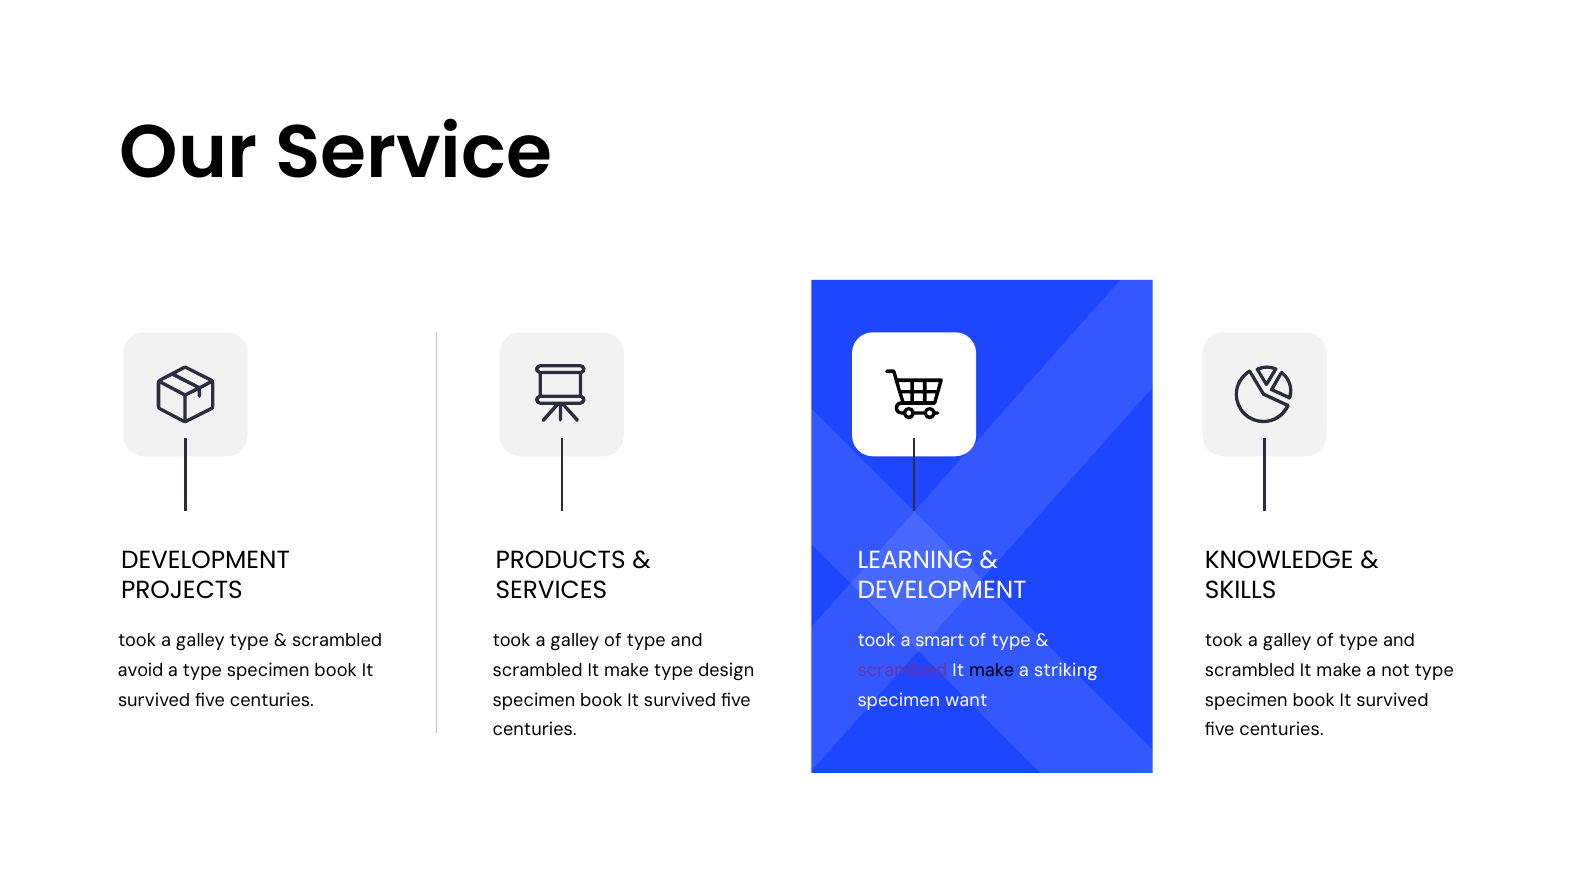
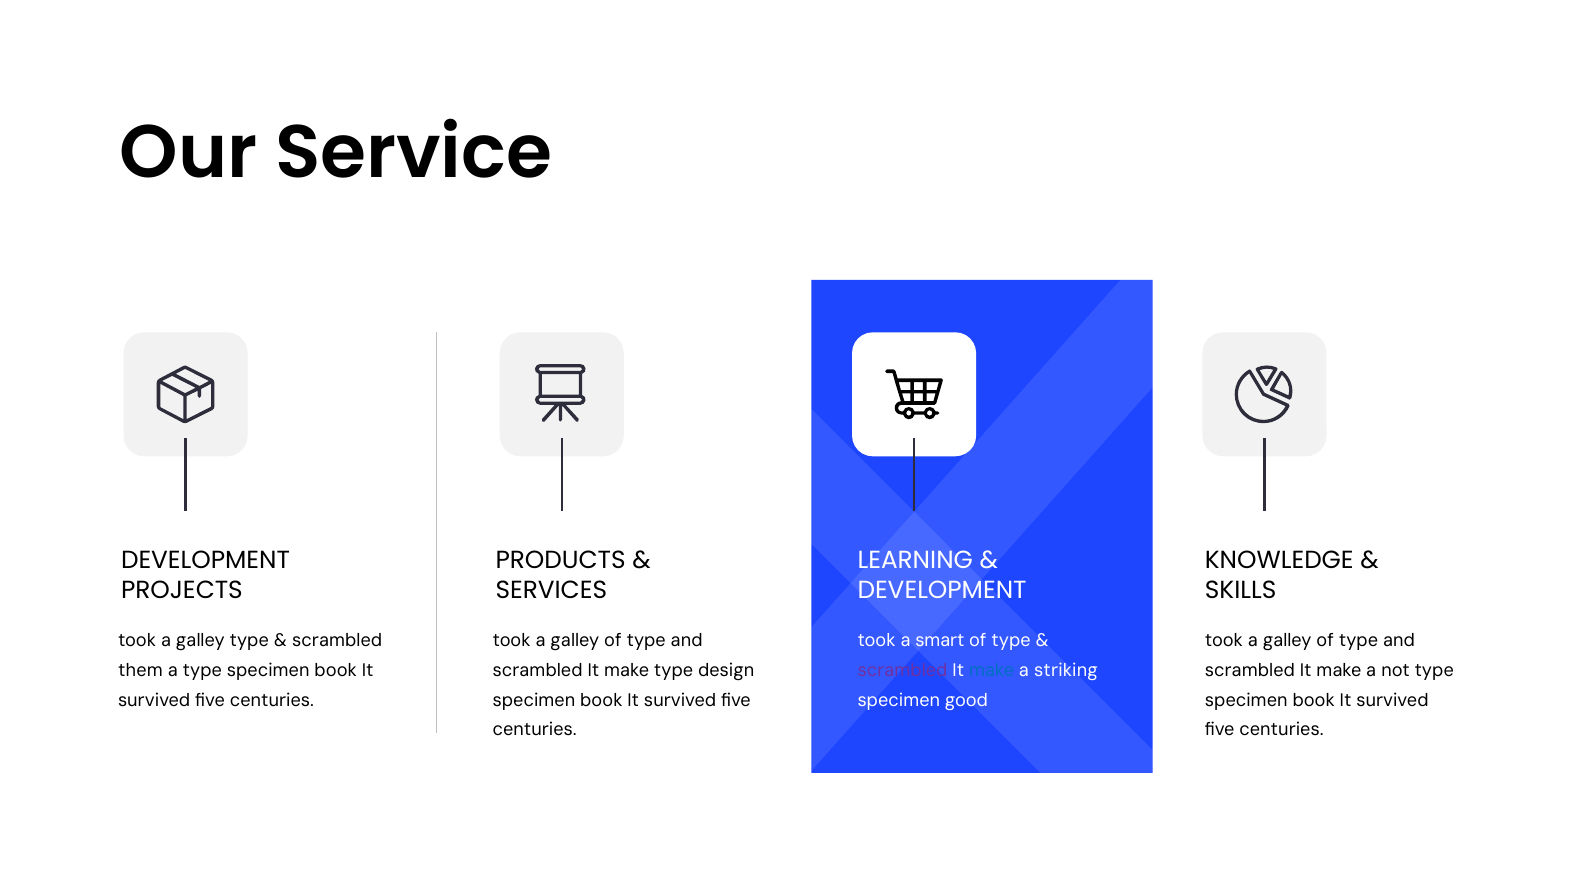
avoid: avoid -> them (140, 671)
make colour: black -> blue (992, 671)
want: want -> good (966, 701)
